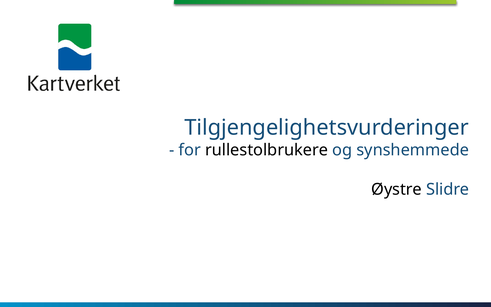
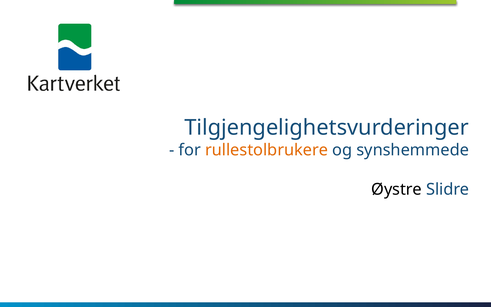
rullestolbrukere colour: black -> orange (267, 150)
